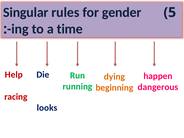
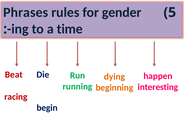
Singular: Singular -> Phrases (26, 12)
Help: Help -> Beat (14, 75)
dangerous: dangerous -> interesting (158, 87)
looks: looks -> begin (47, 108)
